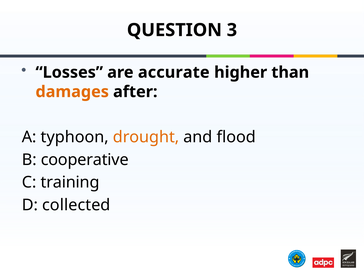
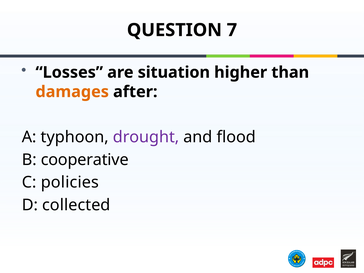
3: 3 -> 7 (232, 30)
accurate: accurate -> situation (174, 72)
drought colour: orange -> purple (146, 137)
training: training -> policies (70, 182)
